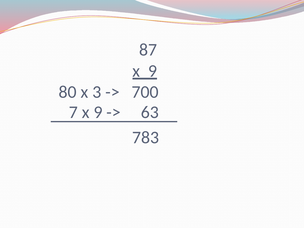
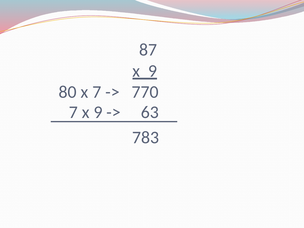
x 3: 3 -> 7 (97, 92)
700: 700 -> 770 (145, 92)
